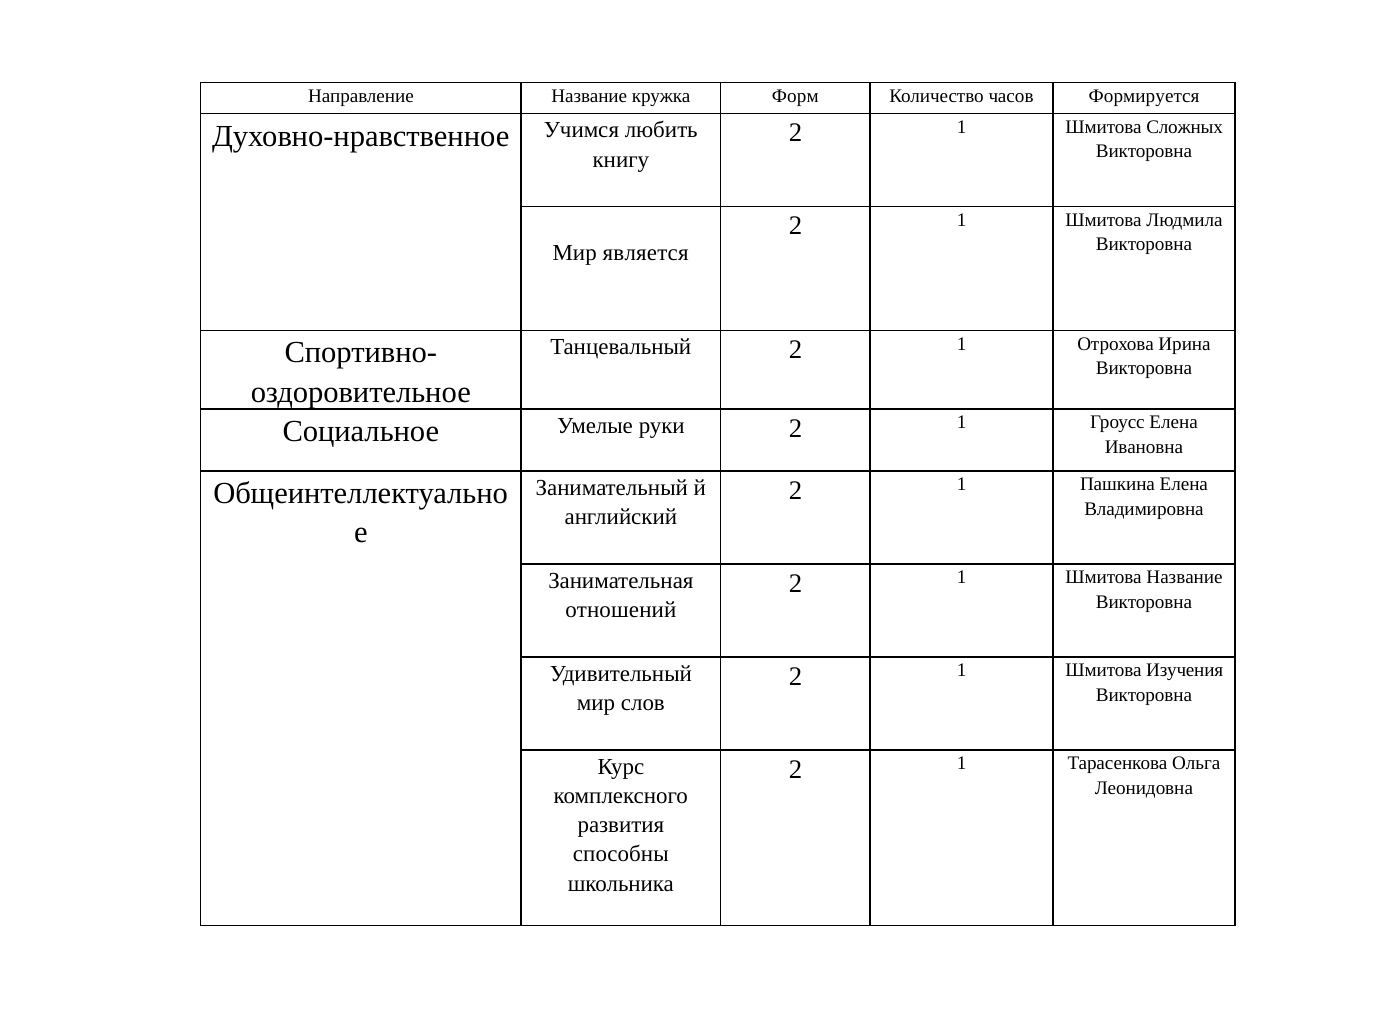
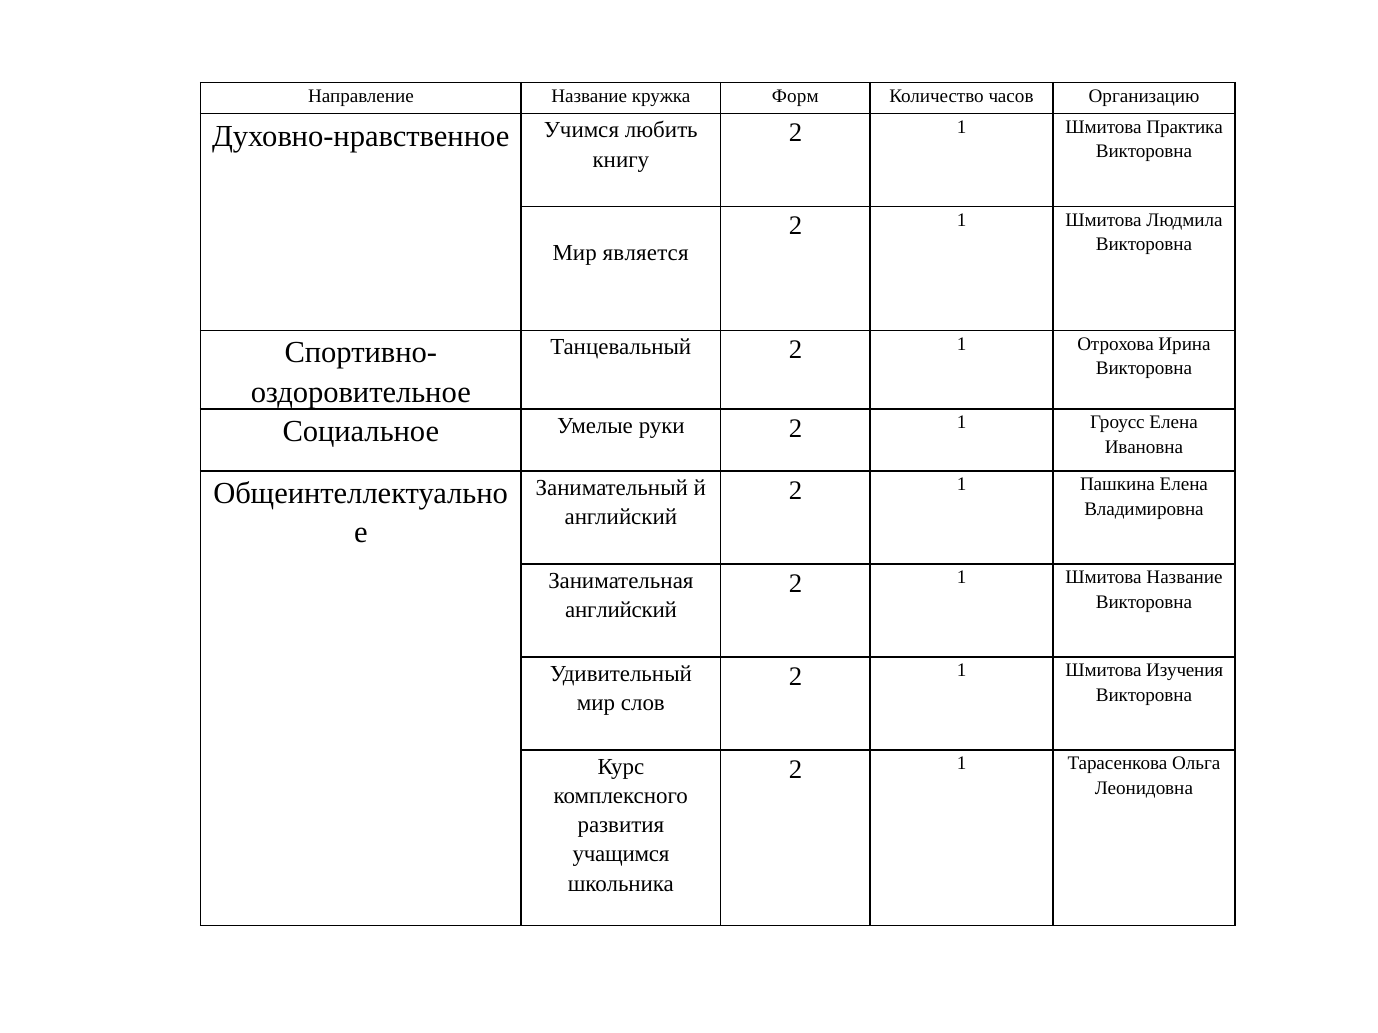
Формируется: Формируется -> Организацию (1144, 96)
Сложных: Сложных -> Практика (1185, 127)
отношений: отношений -> английский (621, 610)
способны: способны -> учащимся (621, 855)
